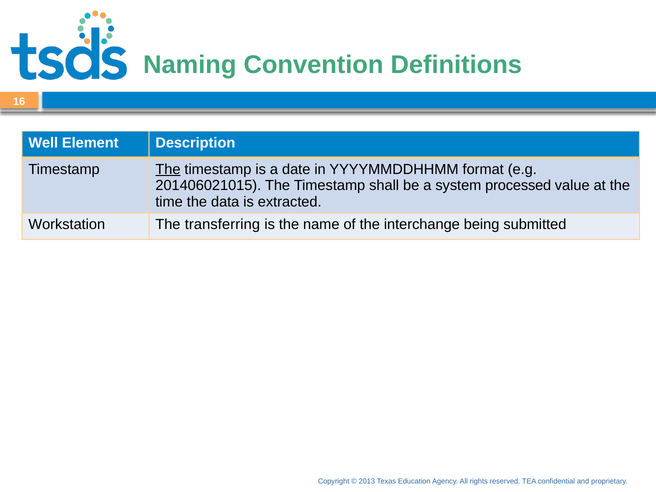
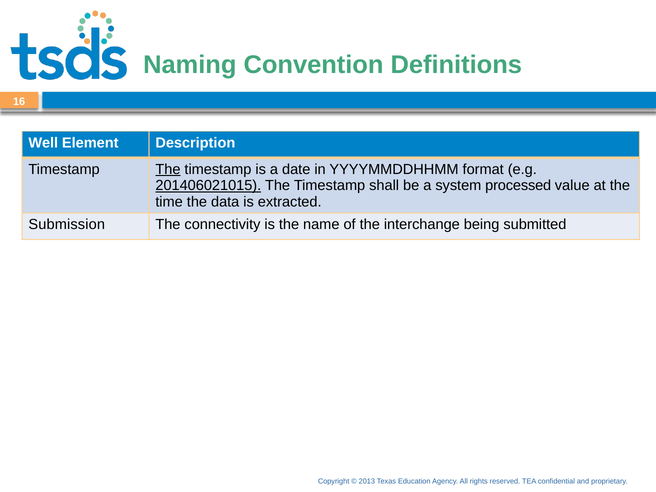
201406021015 underline: none -> present (208, 186)
Workstation: Workstation -> Submission (67, 225)
transferring: transferring -> connectivity (222, 225)
